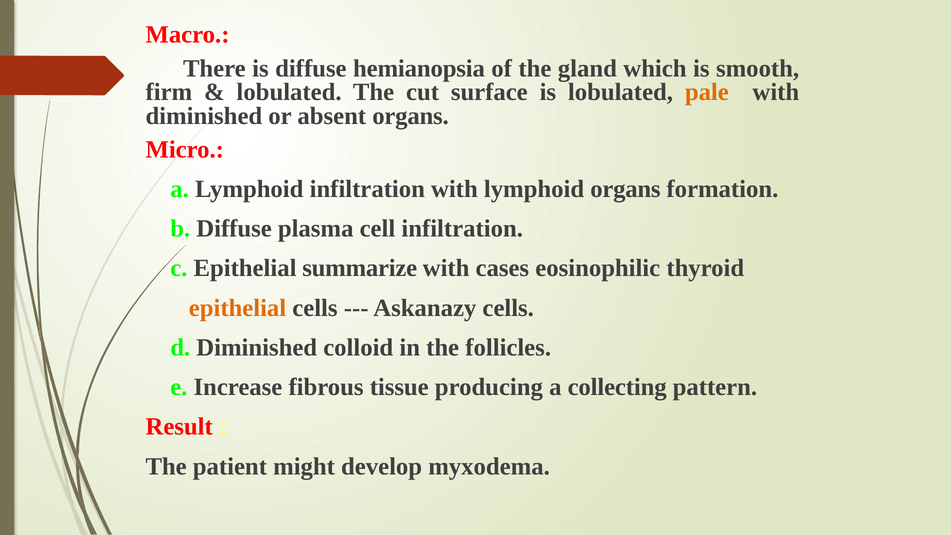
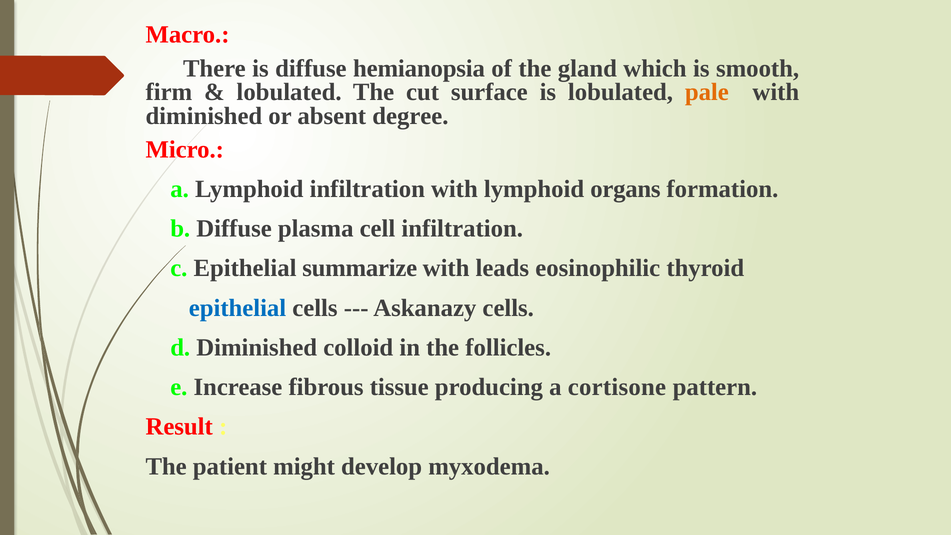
absent organs: organs -> degree (410, 116)
cases: cases -> leads (502, 268)
epithelial colour: orange -> blue (238, 308)
collecting: collecting -> cortisone (617, 387)
